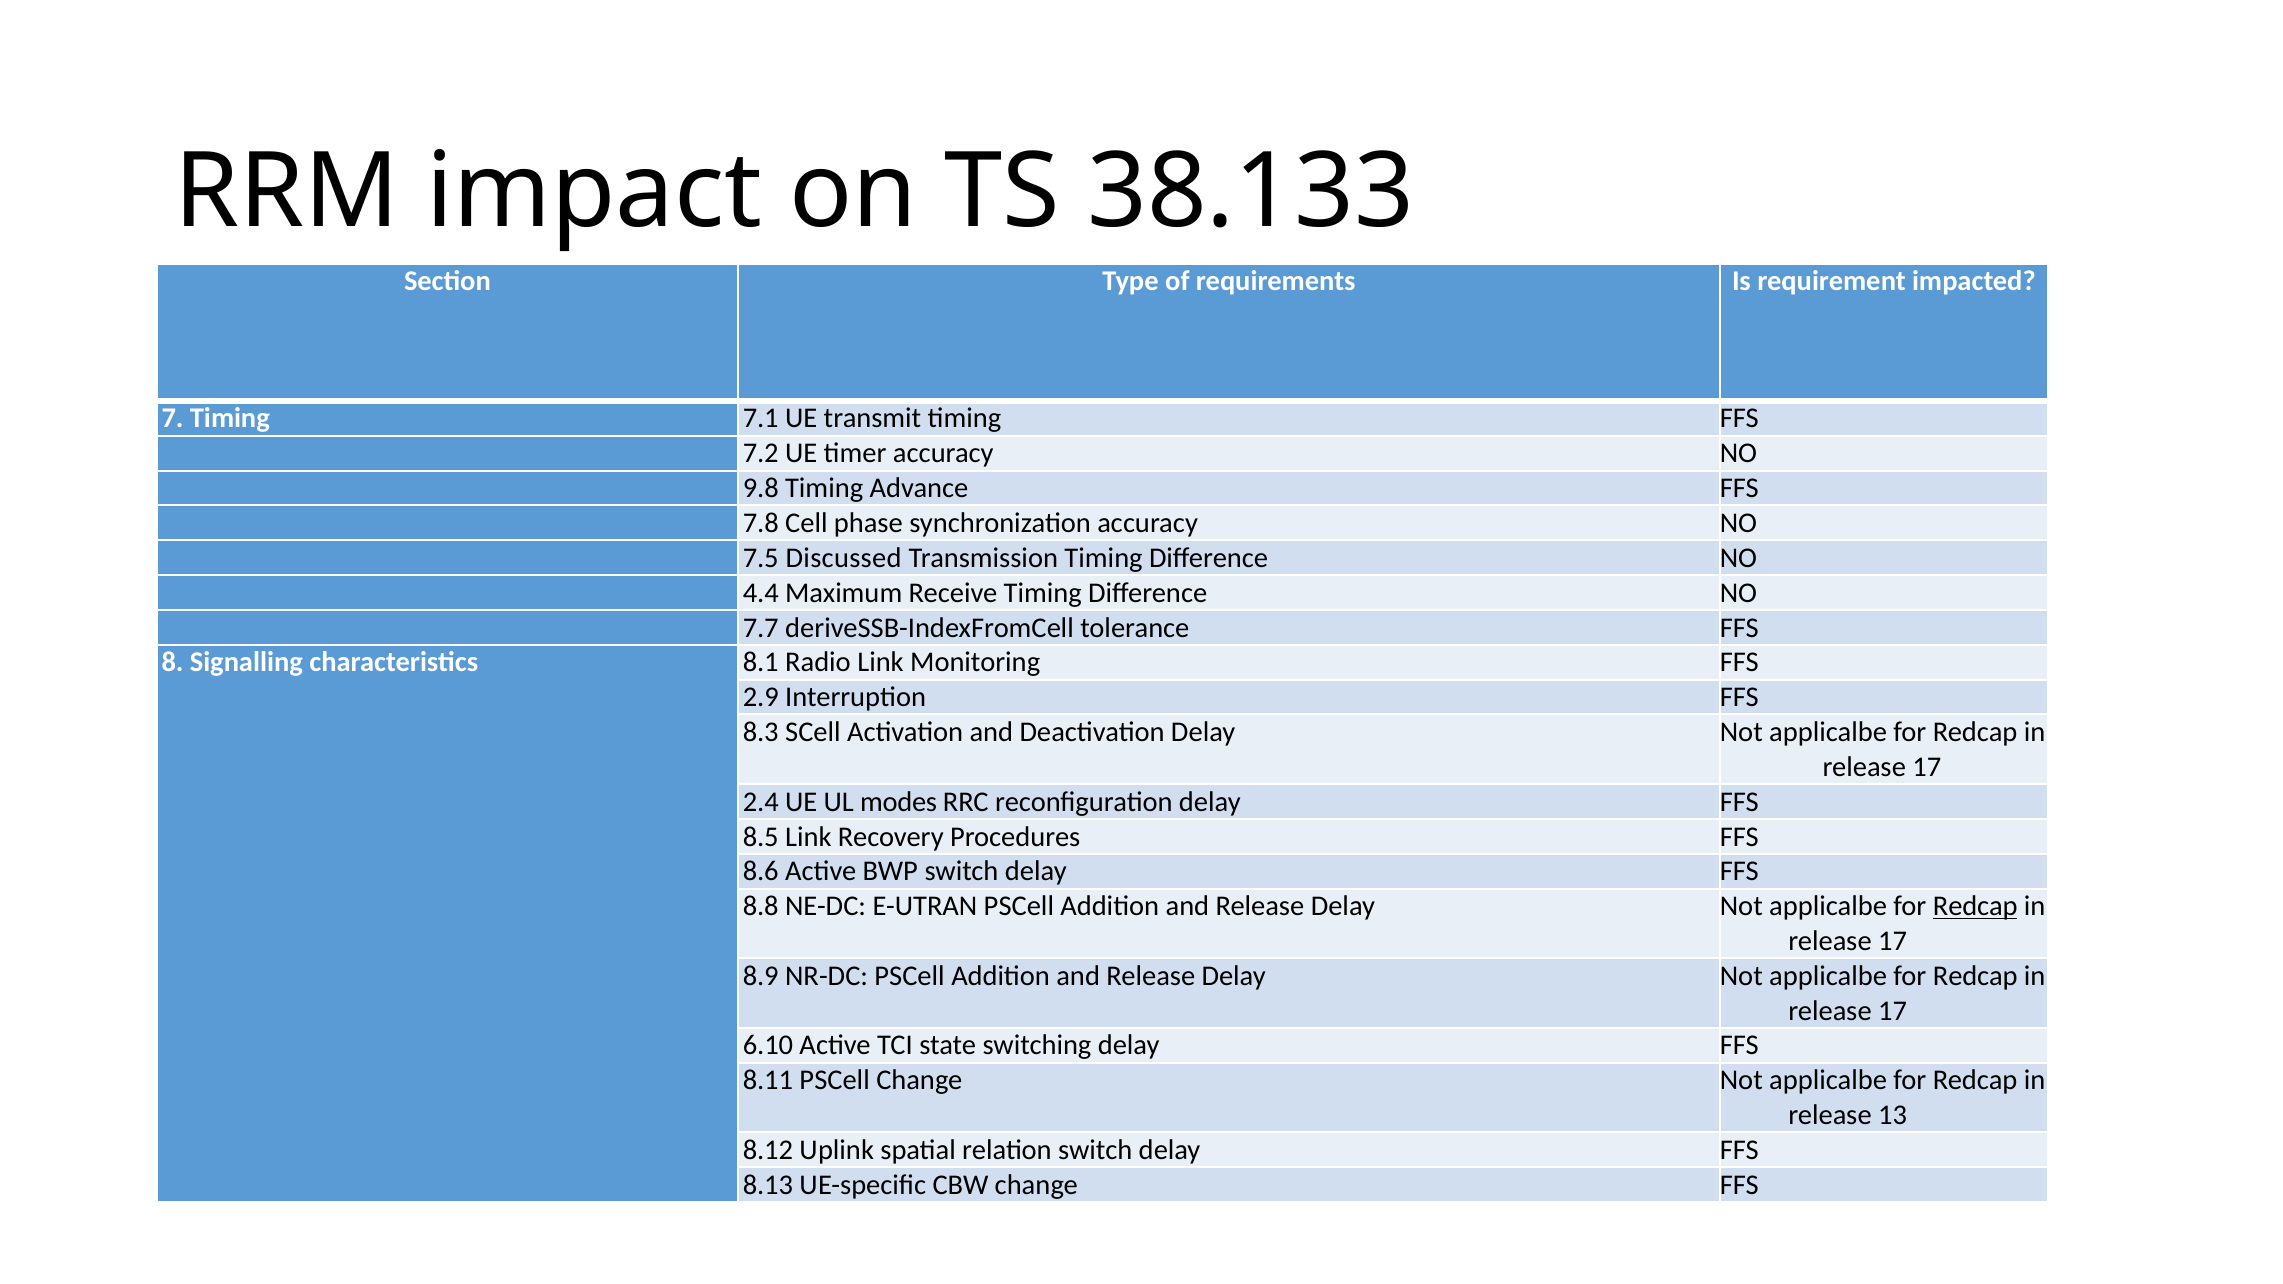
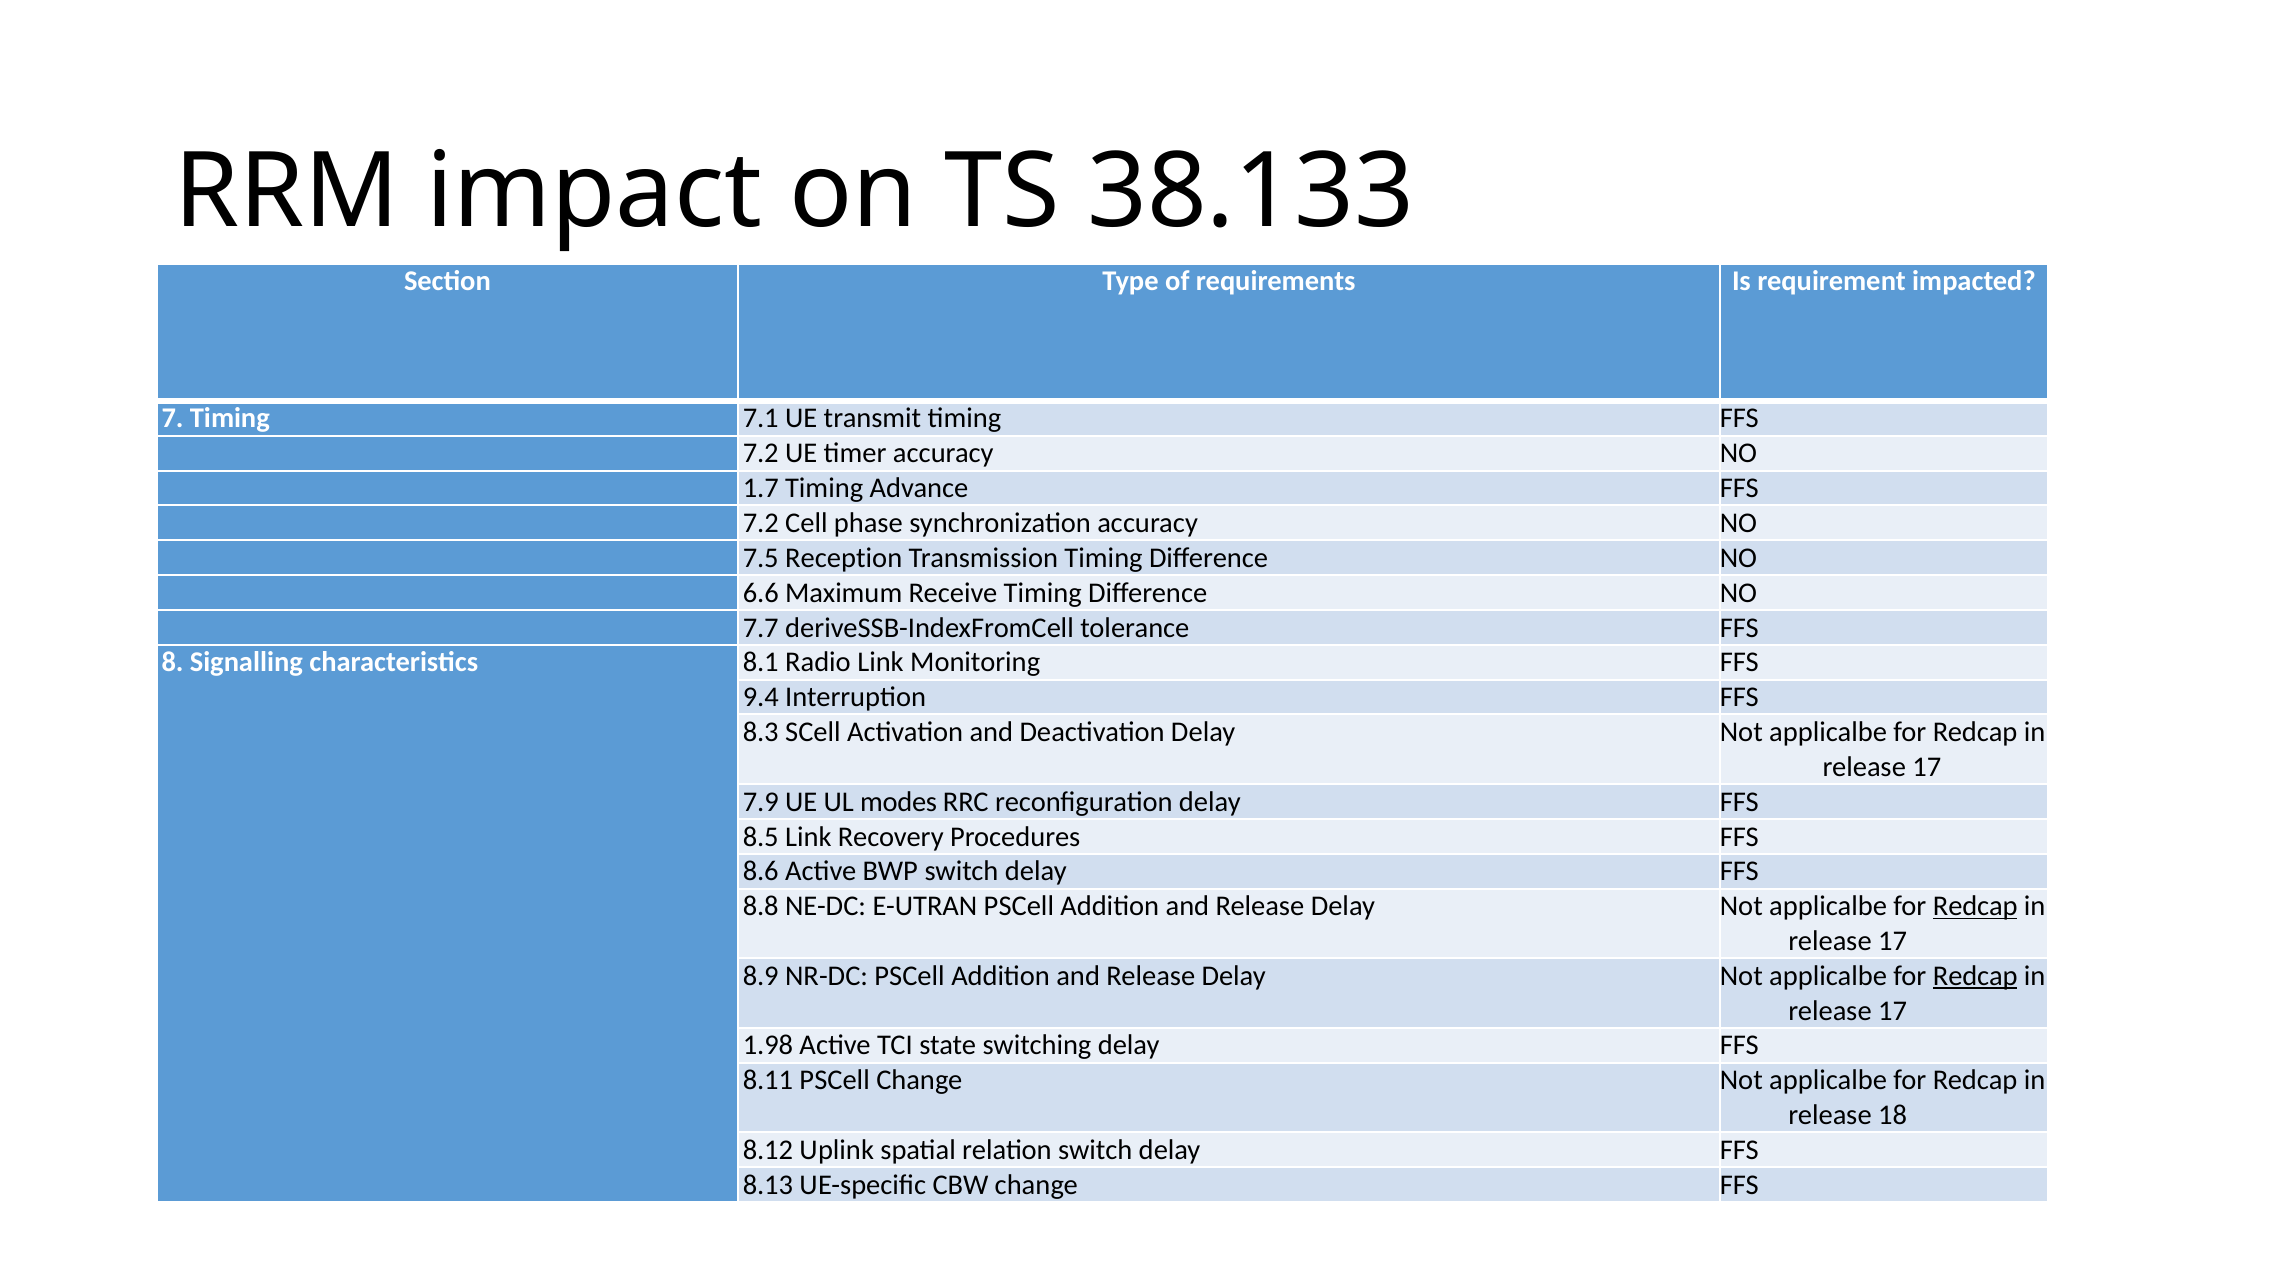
9.8: 9.8 -> 1.7 (761, 488)
7.8: 7.8 -> 7.2 (761, 523)
Discussed: Discussed -> Reception (844, 558)
4.4: 4.4 -> 6.6 (761, 593)
2.9: 2.9 -> 9.4 (761, 697)
2.4: 2.4 -> 7.9 (761, 802)
Redcap underline: none -> present (1975, 976)
6.10: 6.10 -> 1.98 (768, 1046)
13: 13 -> 18 (1893, 1115)
